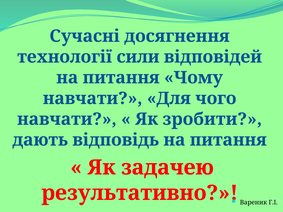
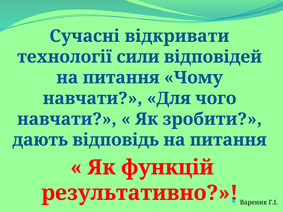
досягнення: досягнення -> вiдкривати (177, 36)
задачею: задачею -> функцій (167, 168)
